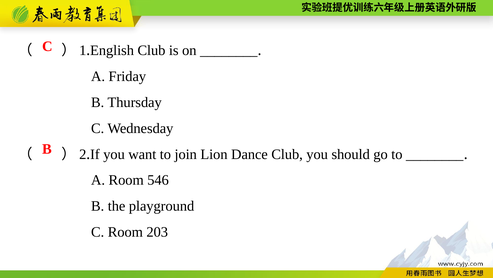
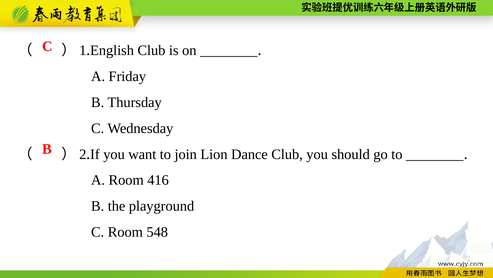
546: 546 -> 416 (158, 180)
203: 203 -> 548 (157, 232)
